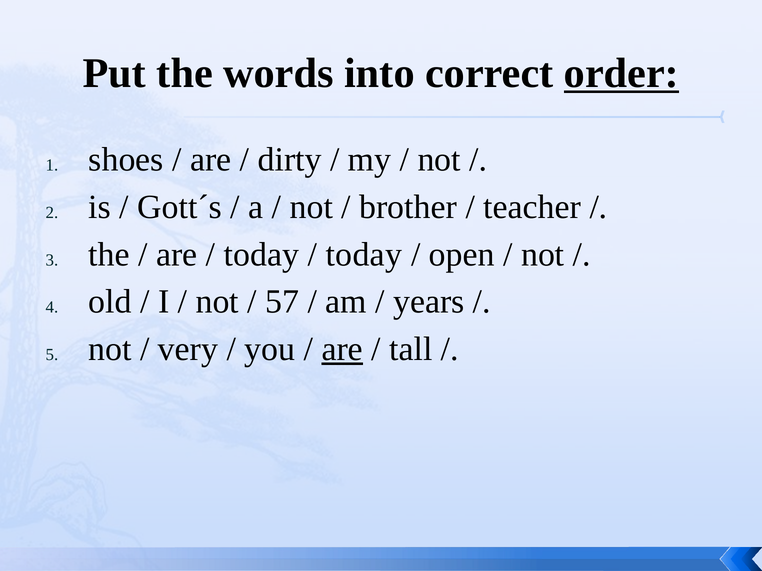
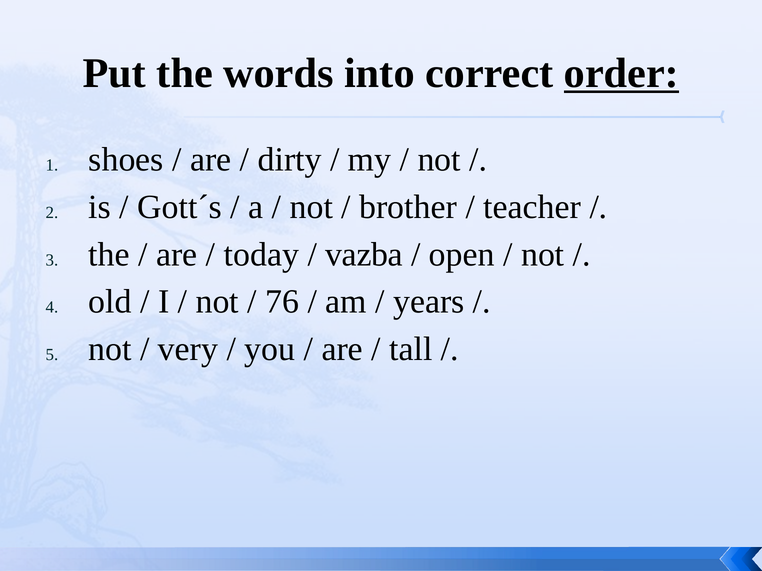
today: today -> vazba (364, 255)
57: 57 -> 76 (282, 302)
are underline: present -> none (342, 350)
